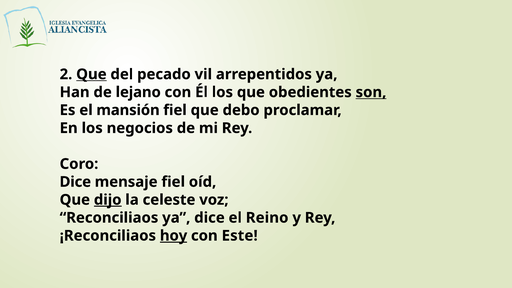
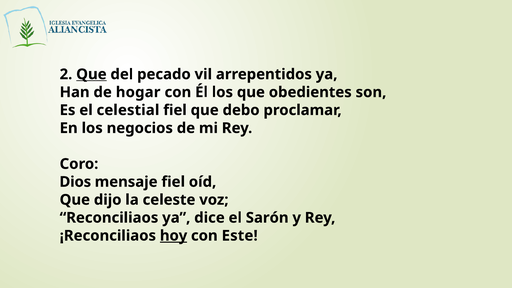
lejano: lejano -> hogar (138, 92)
son underline: present -> none (371, 92)
mansión: mansión -> celestial (128, 110)
Dice: Dice -> Dios (75, 182)
dijo underline: present -> none (108, 200)
Reino: Reino -> Sarón (267, 218)
